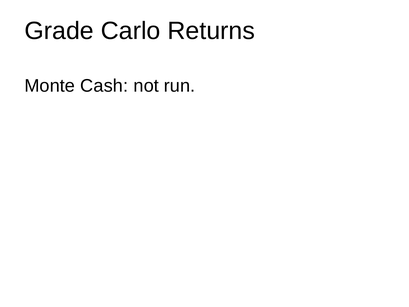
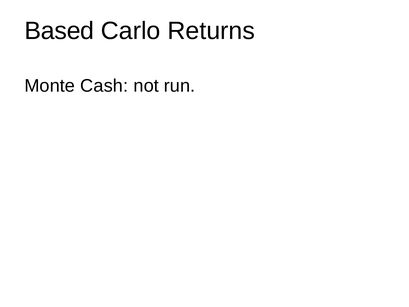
Grade: Grade -> Based (59, 31)
